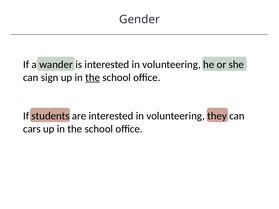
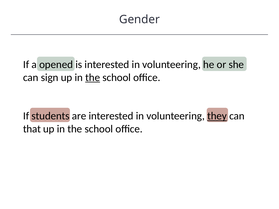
wander: wander -> opened (56, 65)
they underline: none -> present (217, 116)
cars: cars -> that (32, 129)
